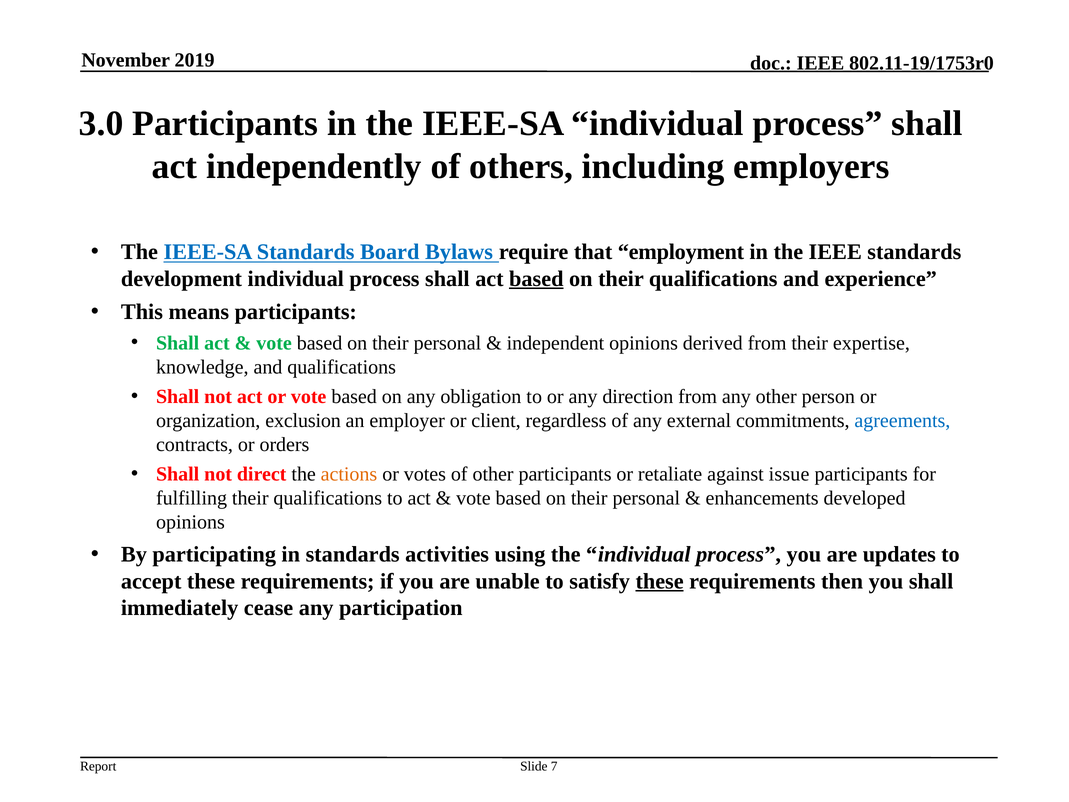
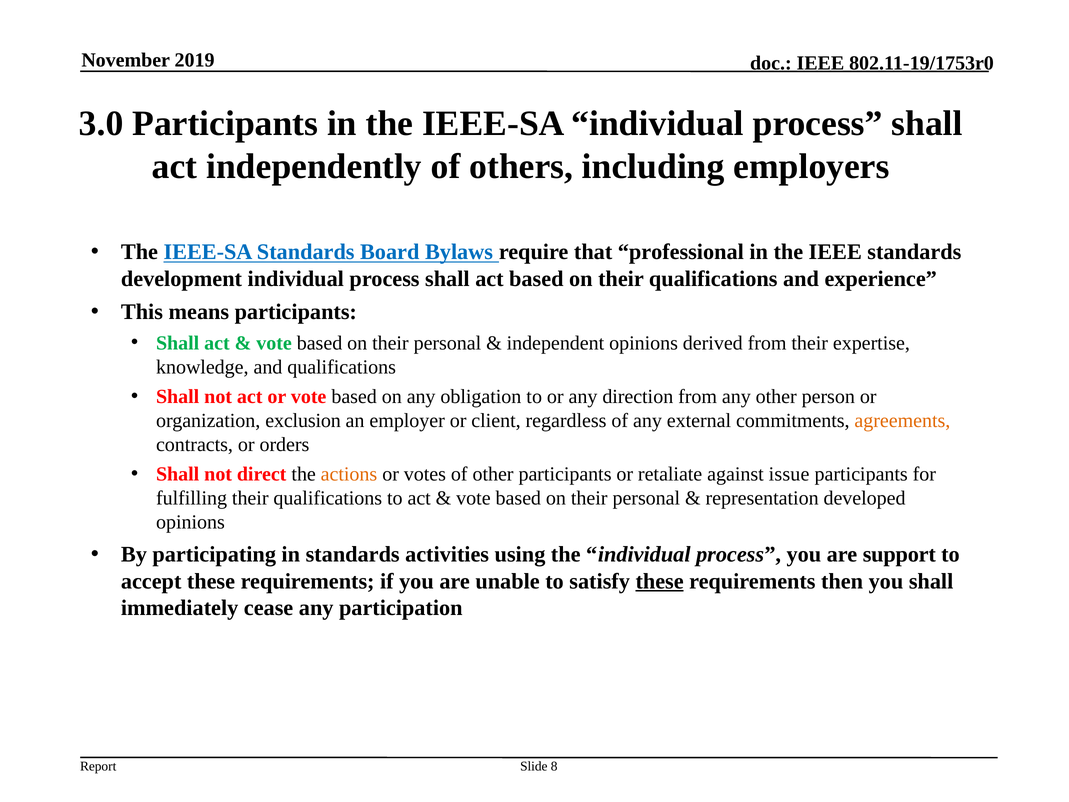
employment: employment -> professional (681, 252)
based underline: present -> none (536, 279)
agreements colour: blue -> orange (902, 420)
enhancements: enhancements -> representation (762, 498)
updates: updates -> support (899, 554)
7: 7 -> 8 (554, 766)
